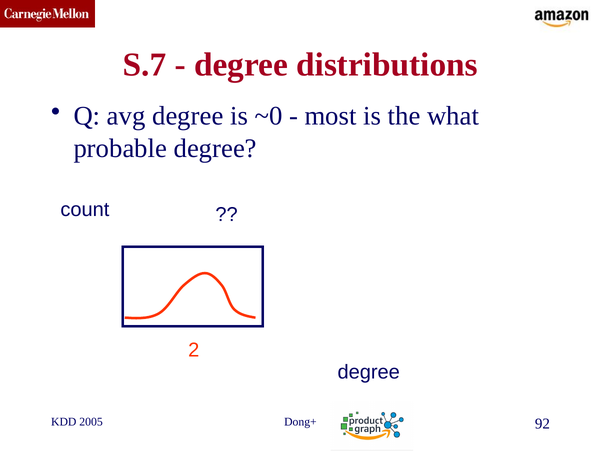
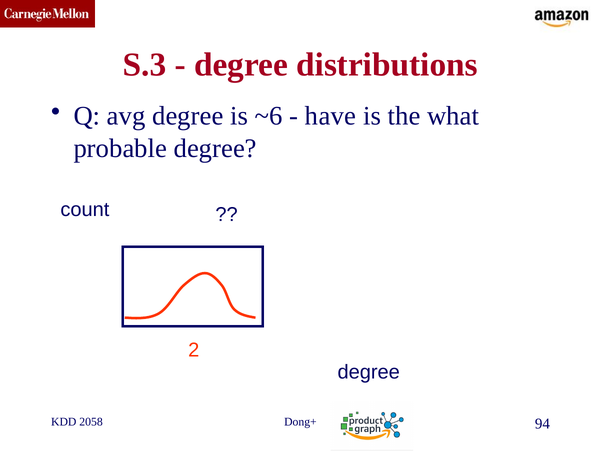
S.7: S.7 -> S.3 (145, 65)
~0: ~0 -> ~6 (269, 116)
most: most -> have (331, 116)
2005: 2005 -> 2058 (91, 422)
92: 92 -> 94 (542, 424)
